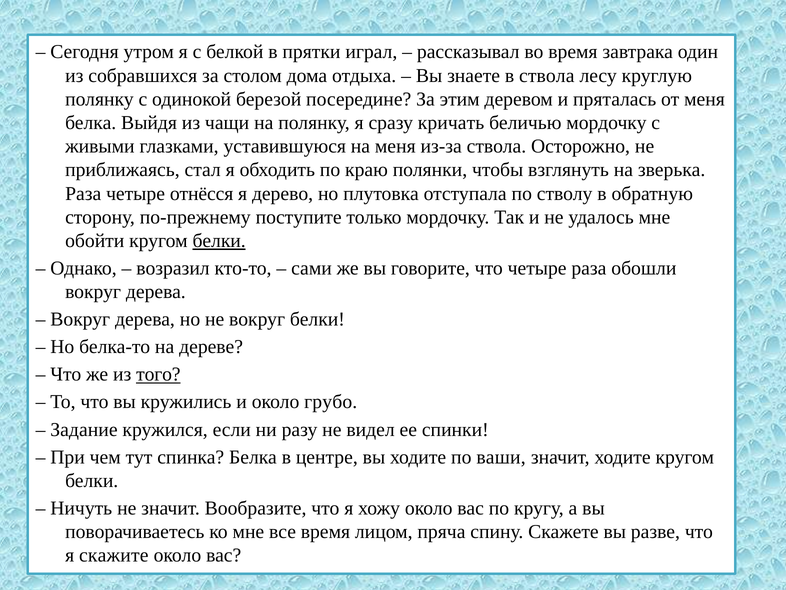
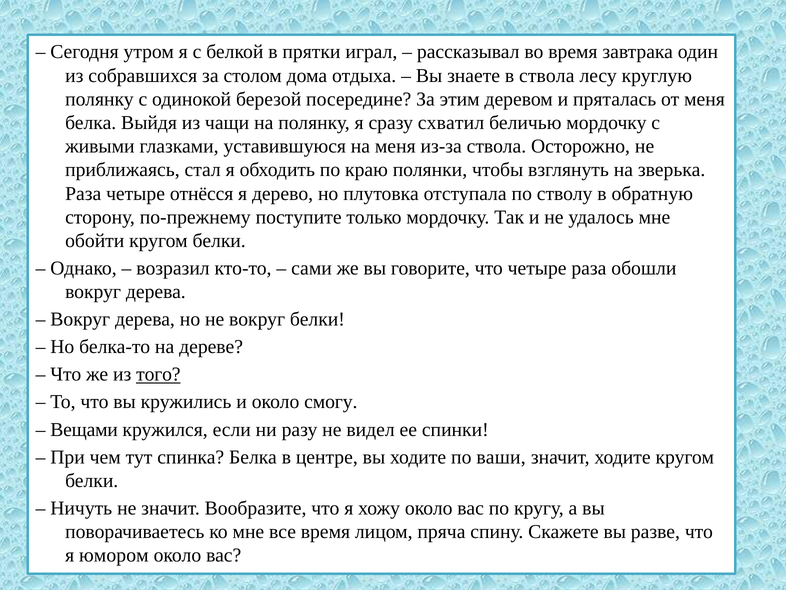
кричать: кричать -> схватил (451, 123)
белки underline: present -> none (219, 241)
грубо: грубо -> смогу (331, 402)
Задание: Задание -> Вещами (84, 429)
скажите: скажите -> юмором (114, 555)
